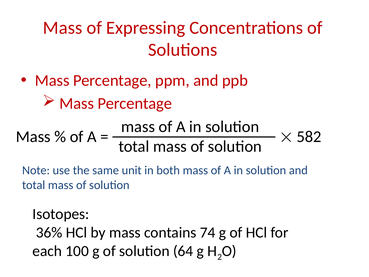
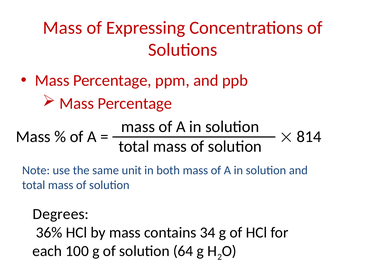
582: 582 -> 814 (309, 137)
Isotopes: Isotopes -> Degrees (61, 214)
74: 74 -> 34 (208, 232)
